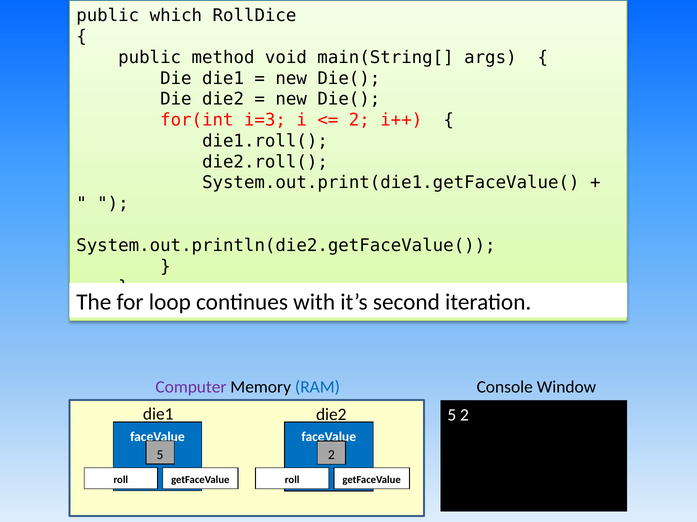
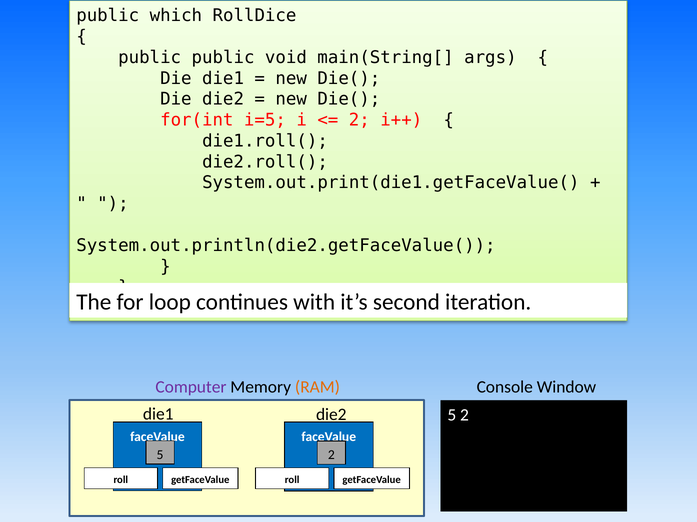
public method: method -> public (223, 58)
i=3: i=3 -> i=5 (265, 120)
RAM colour: blue -> orange (317, 388)
